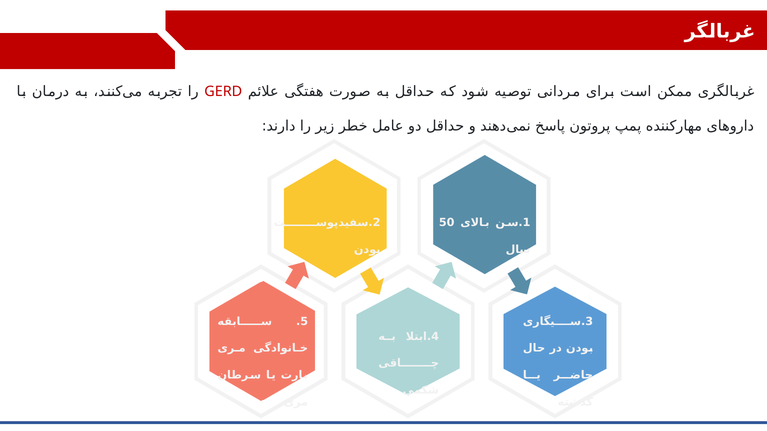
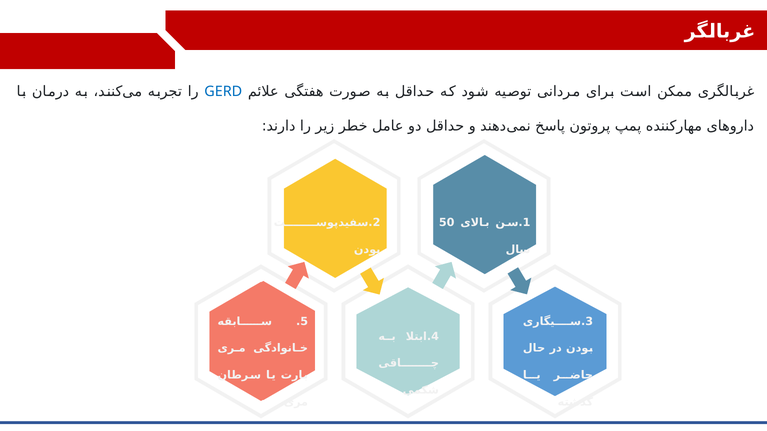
GERD colour: red -> blue (223, 91)
